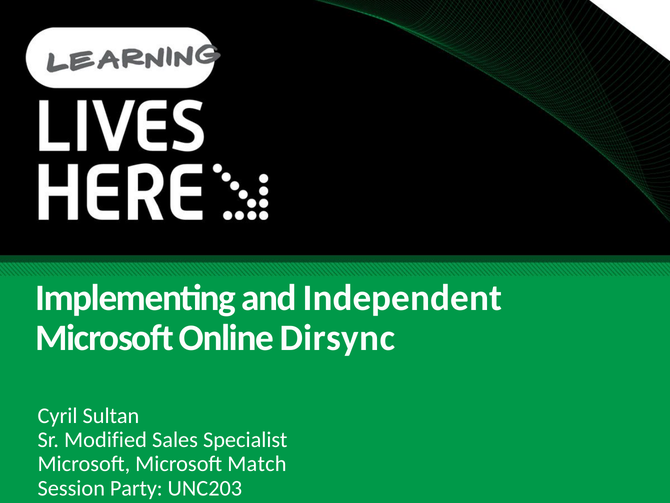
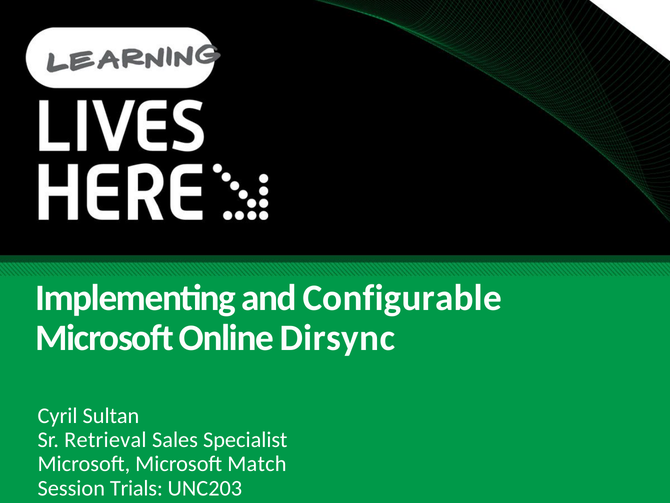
Independent: Independent -> Configurable (402, 297)
Modified: Modified -> Retrieval (105, 439)
Party: Party -> Trials (136, 488)
